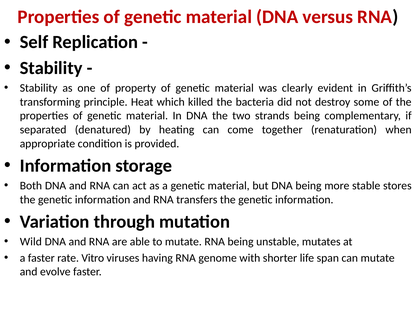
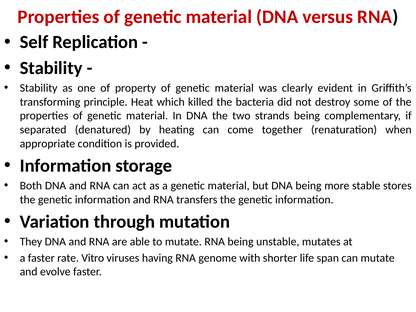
Wild: Wild -> They (31, 242)
